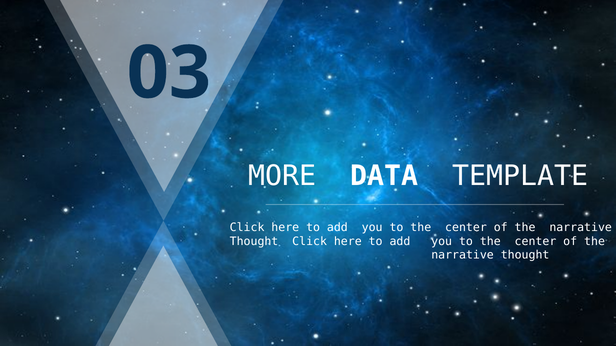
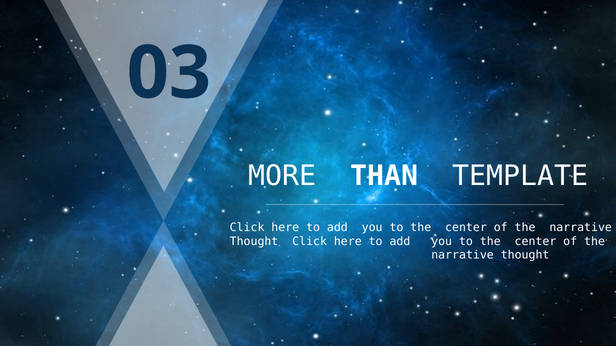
DATA: DATA -> THAN (384, 176)
